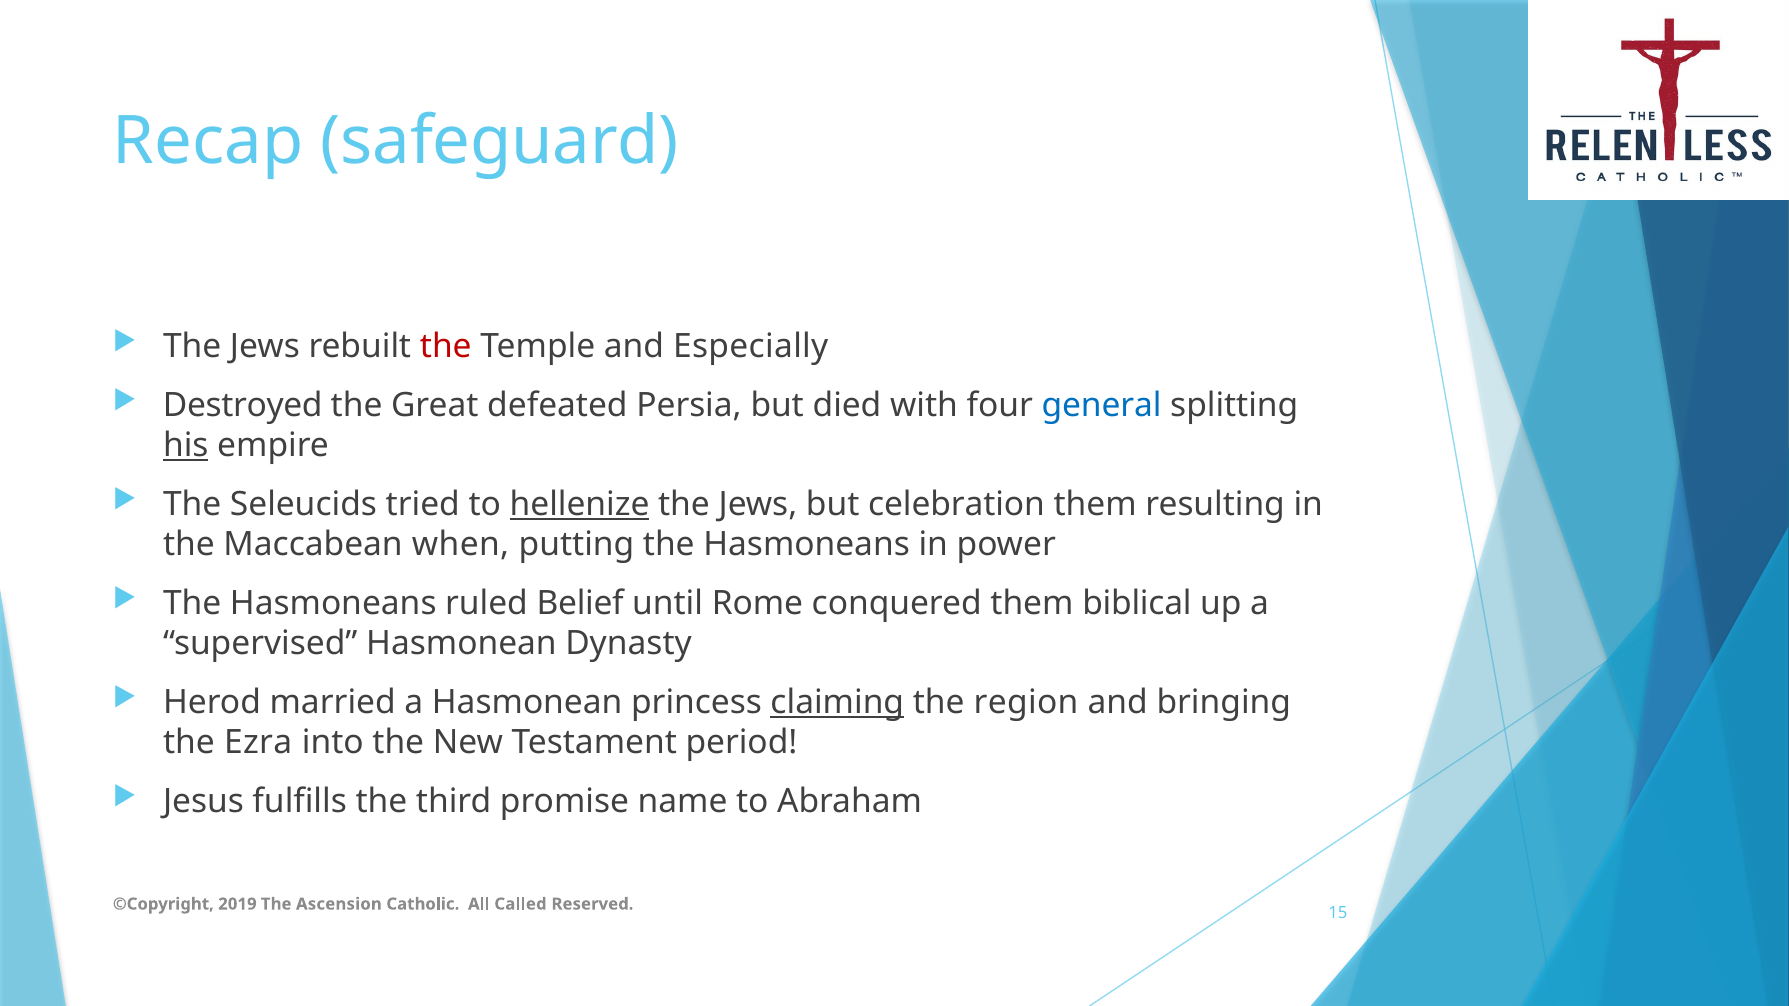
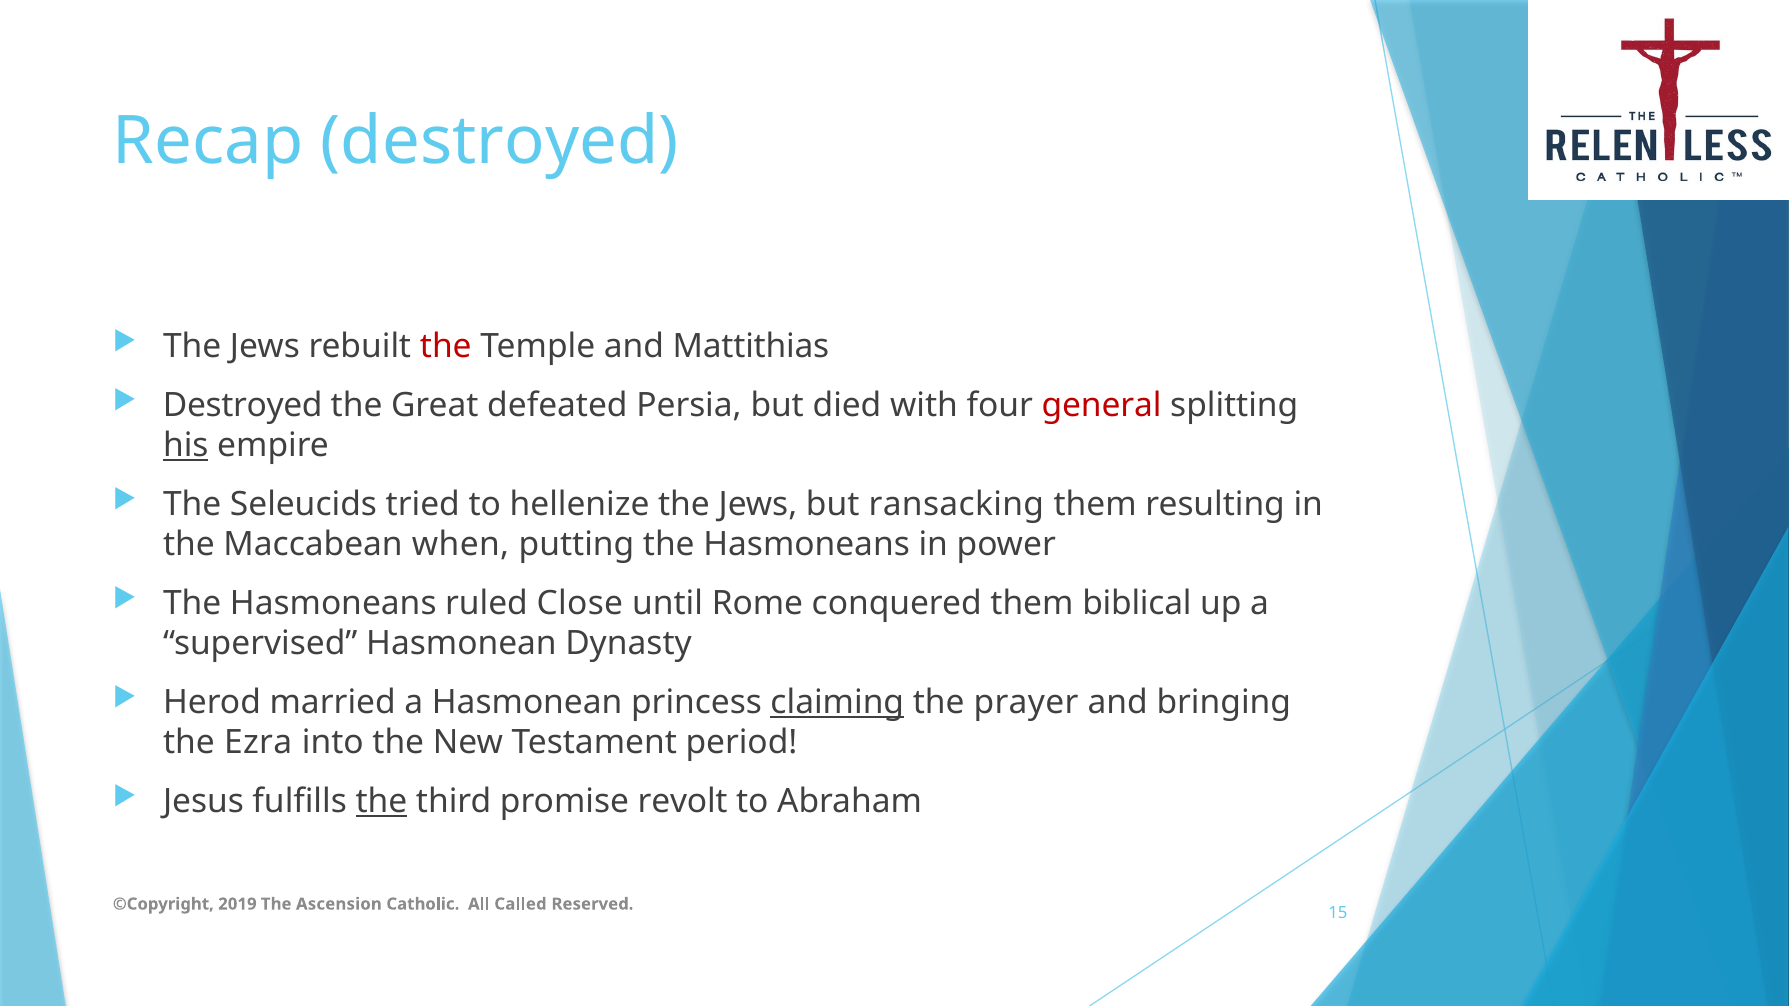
Recap safeguard: safeguard -> destroyed (500, 141)
Especially: Especially -> Mattithias (751, 346)
general colour: blue -> red (1102, 405)
hellenize underline: present -> none (580, 504)
celebration: celebration -> ransacking (956, 504)
Belief: Belief -> Close (580, 603)
region: region -> prayer (1026, 703)
the underline: none -> present (381, 802)
name: name -> revolt (683, 802)
